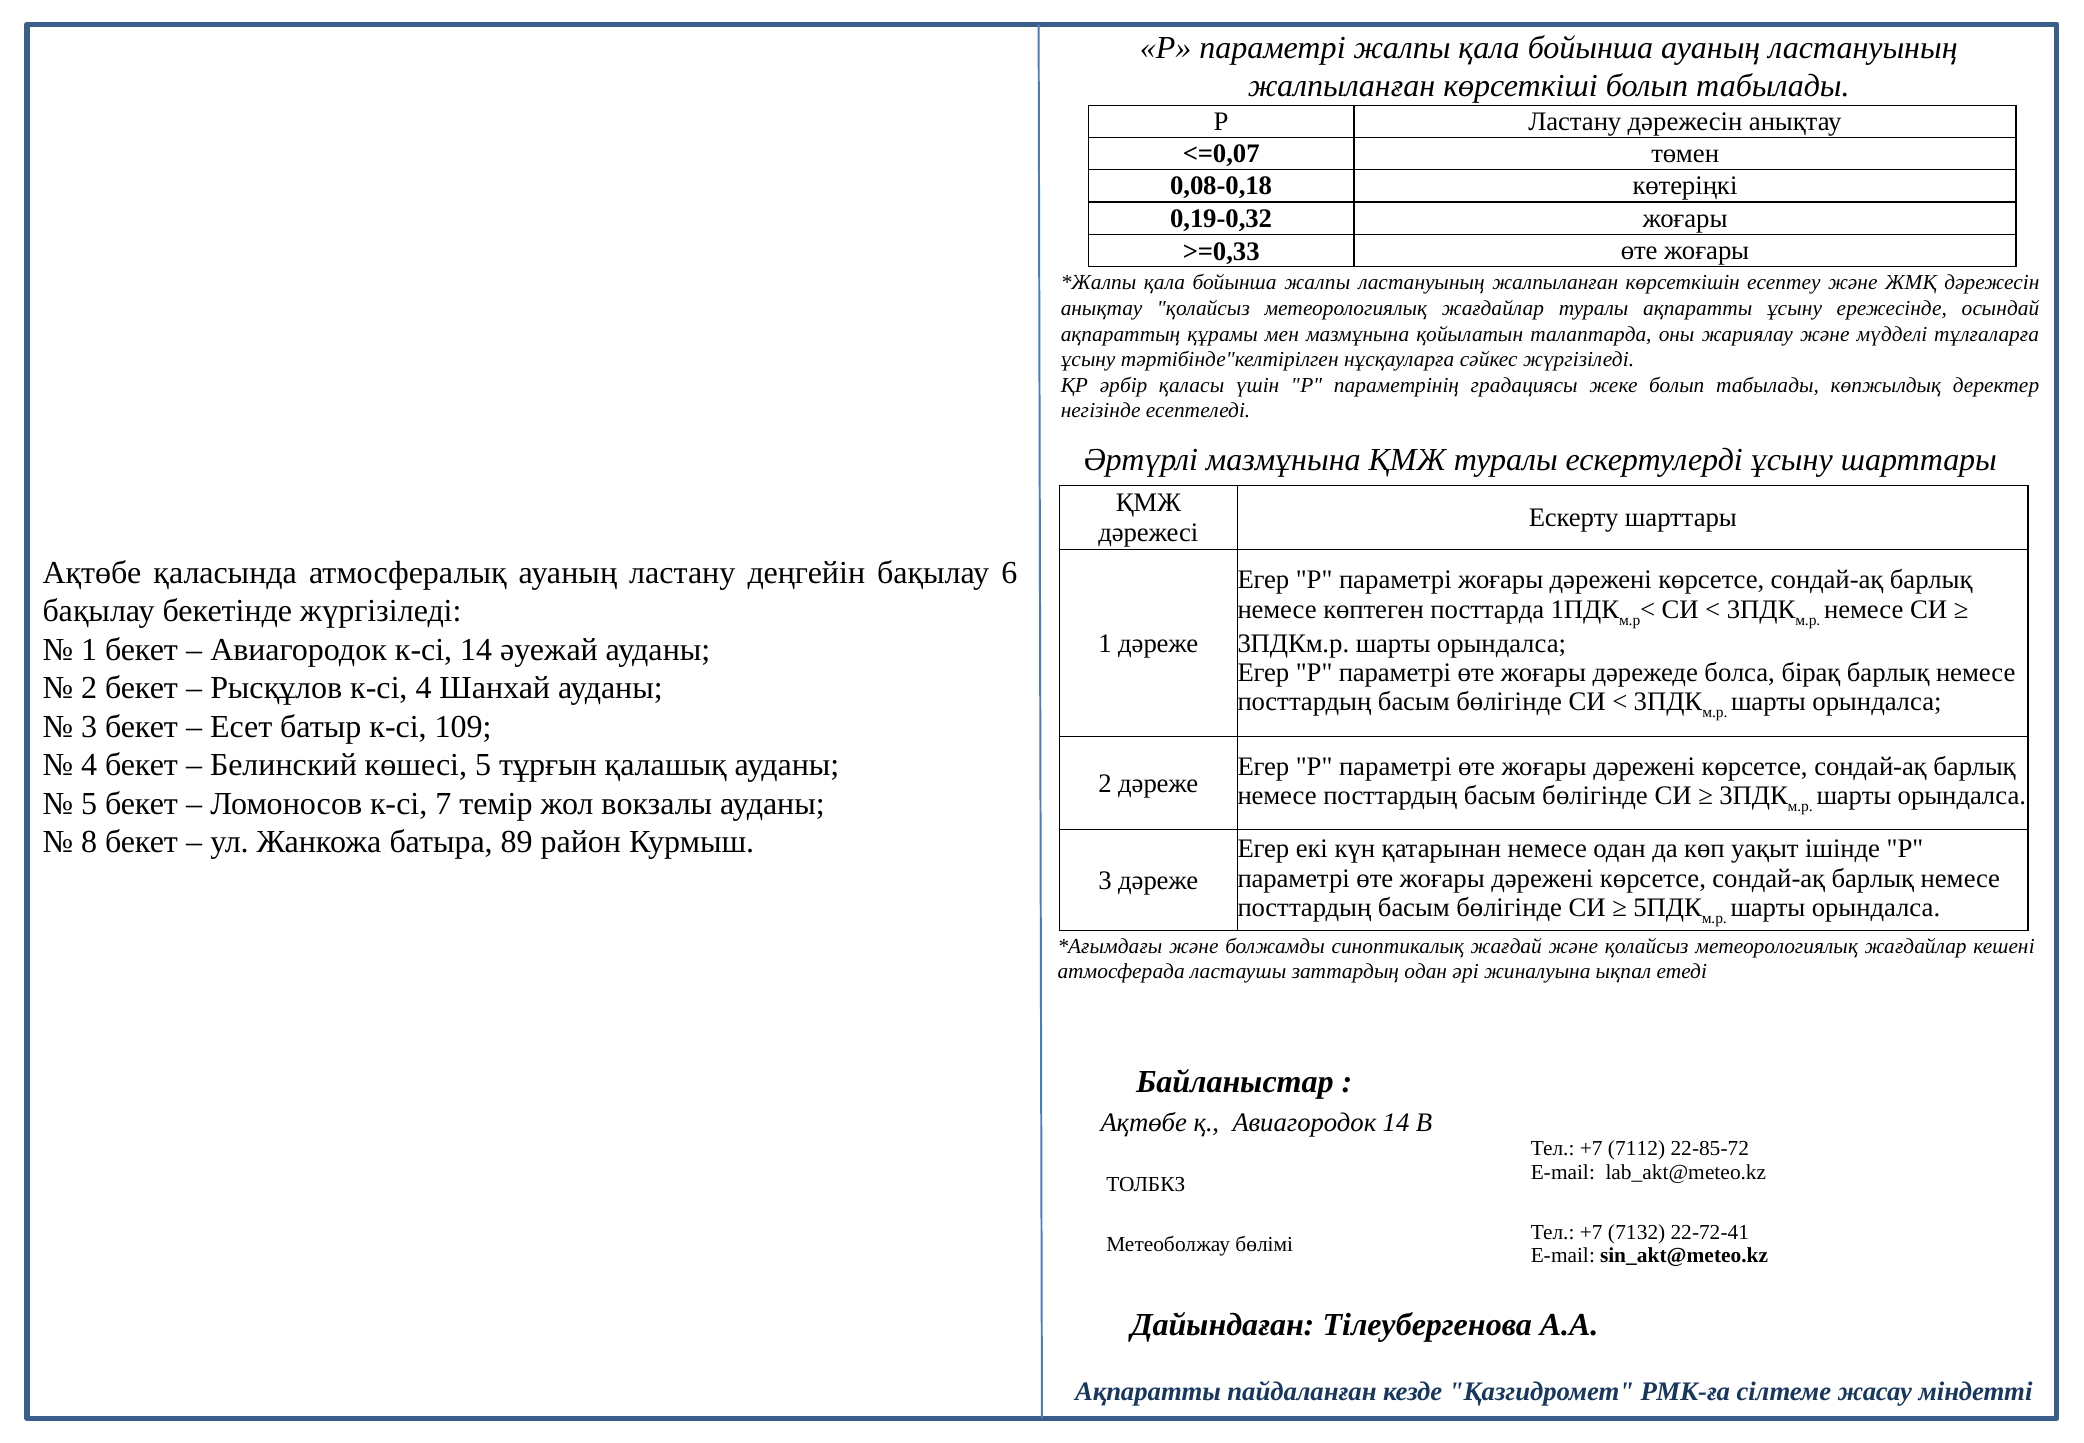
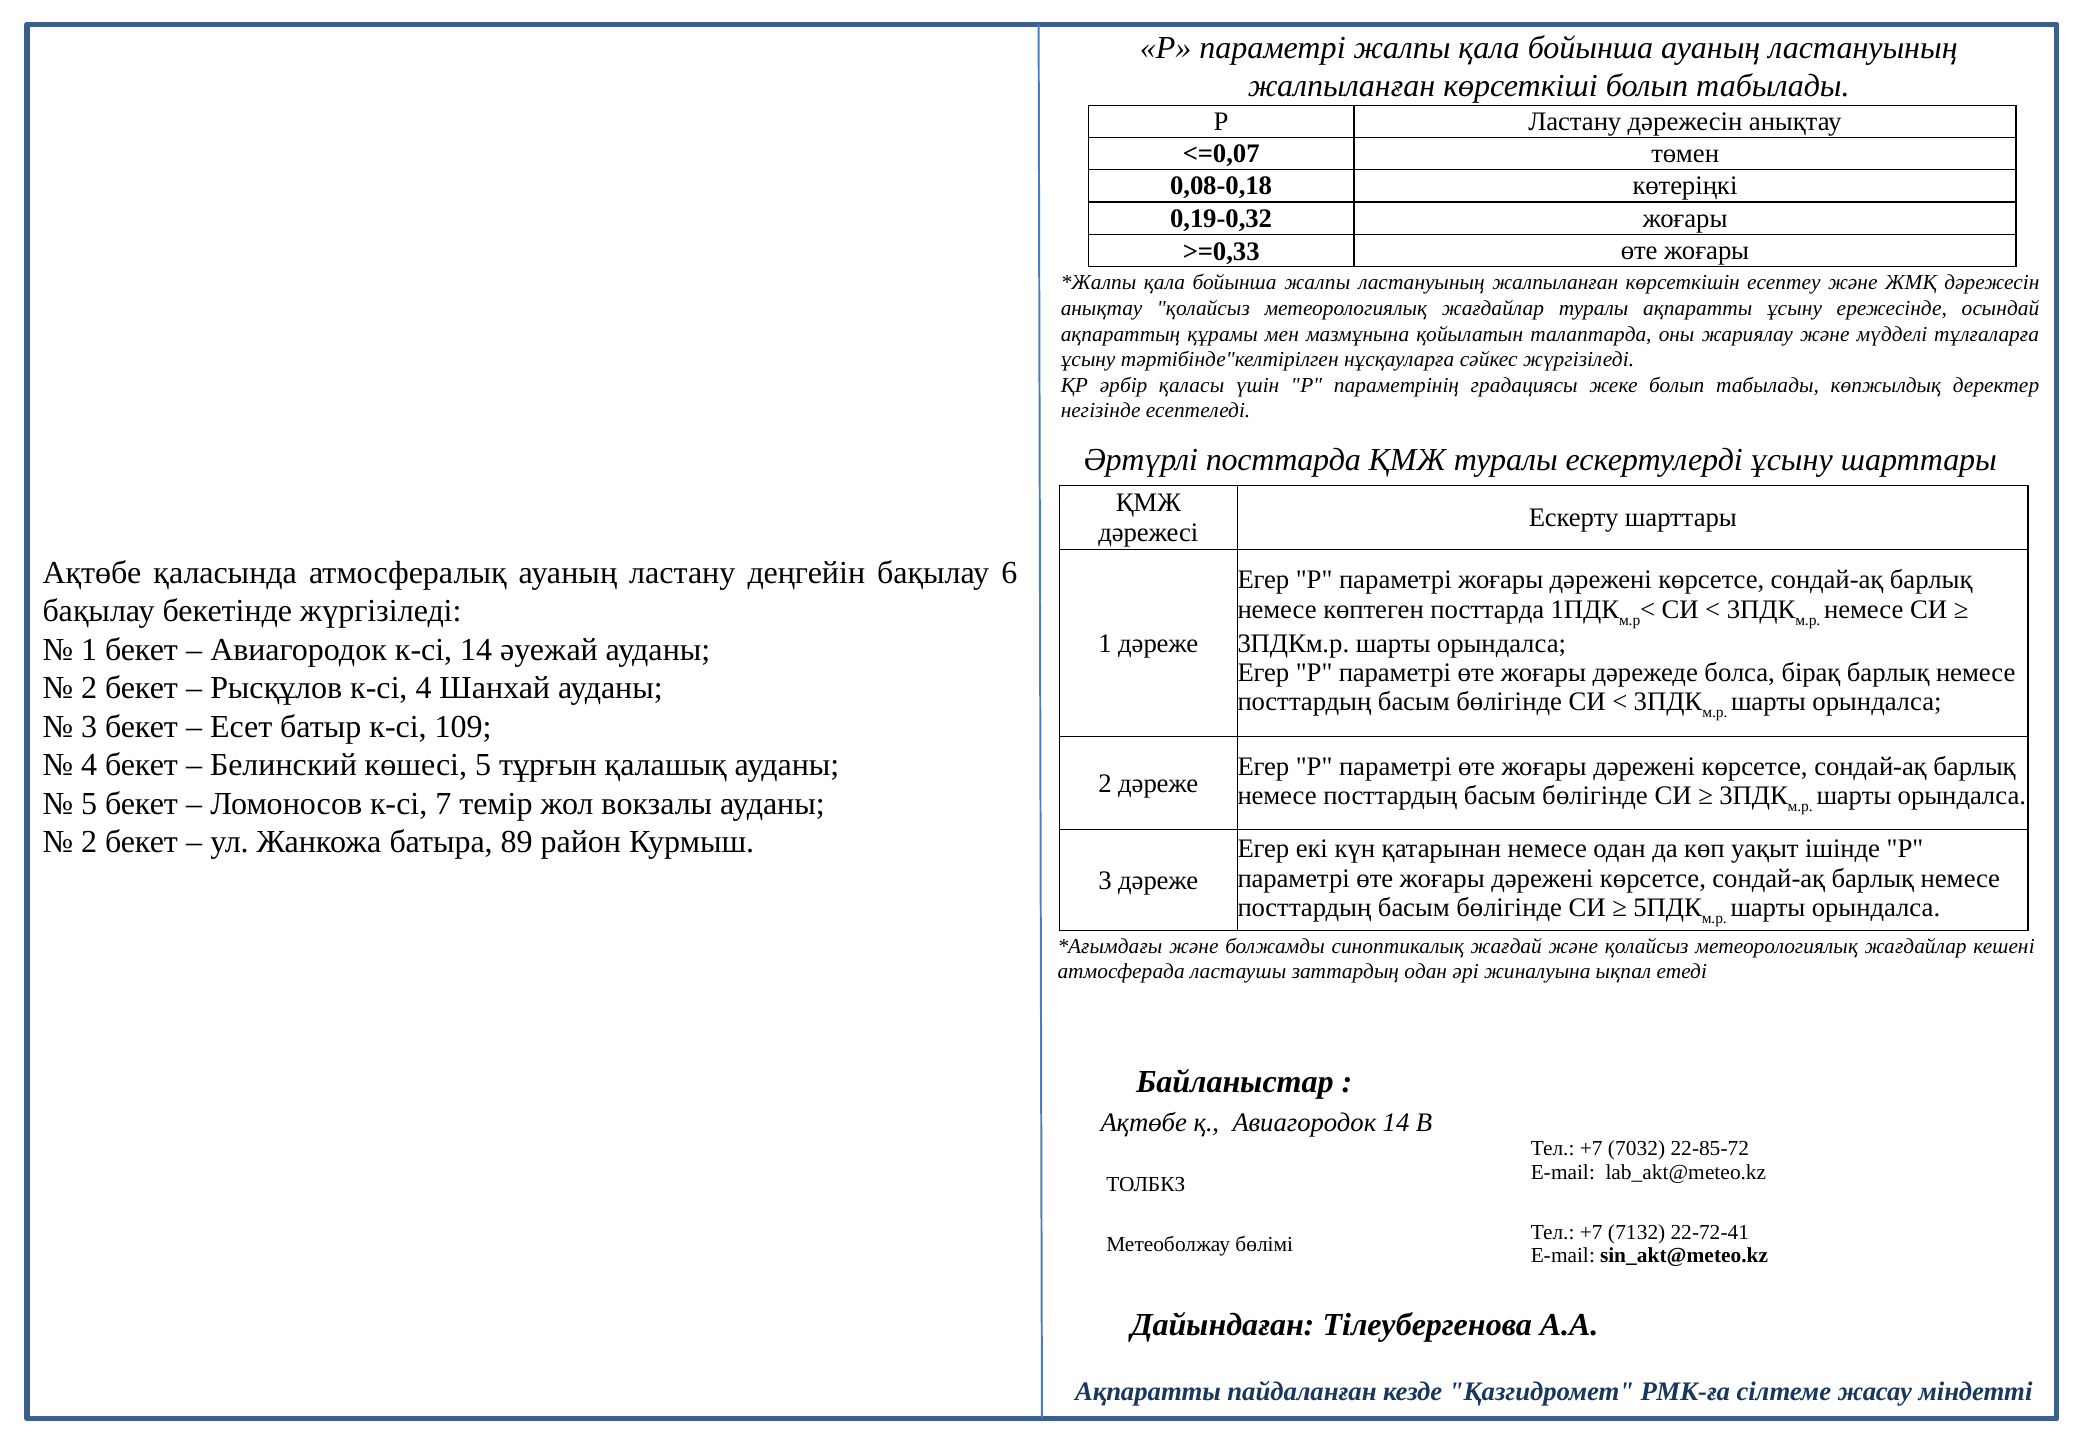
Әртүрлі мазмұнына: мазмұнына -> посттарда (1283, 460)
8: 8 -> 2 (89, 842)
7112: 7112 -> 7032 (1637, 1149)
